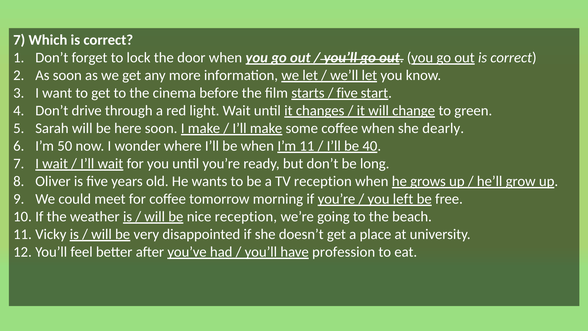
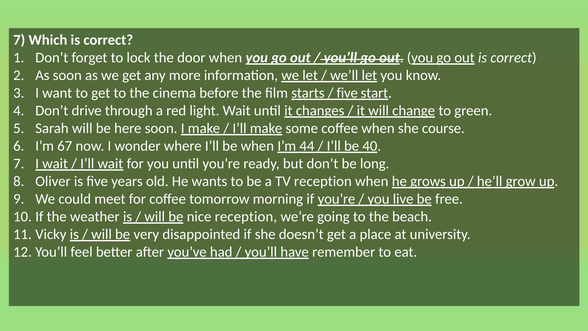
dearly: dearly -> course (443, 128)
50: 50 -> 67 (65, 146)
11: 11 -> 44 (307, 146)
left: left -> live (403, 199)
profession: profession -> remember (344, 252)
